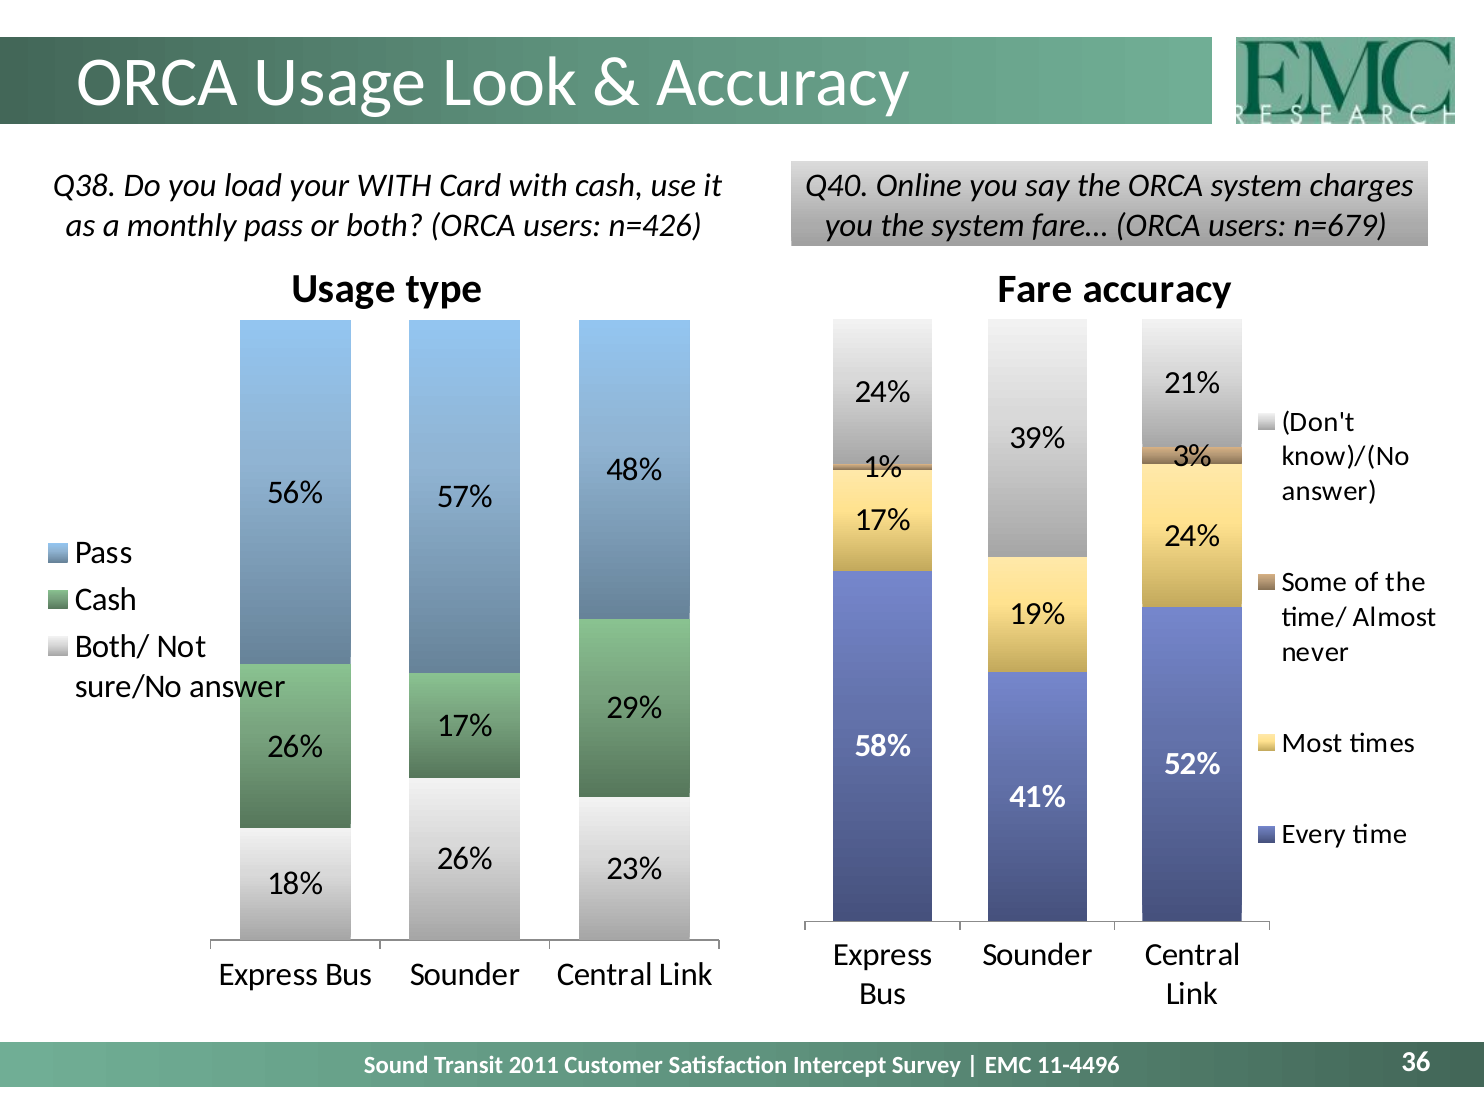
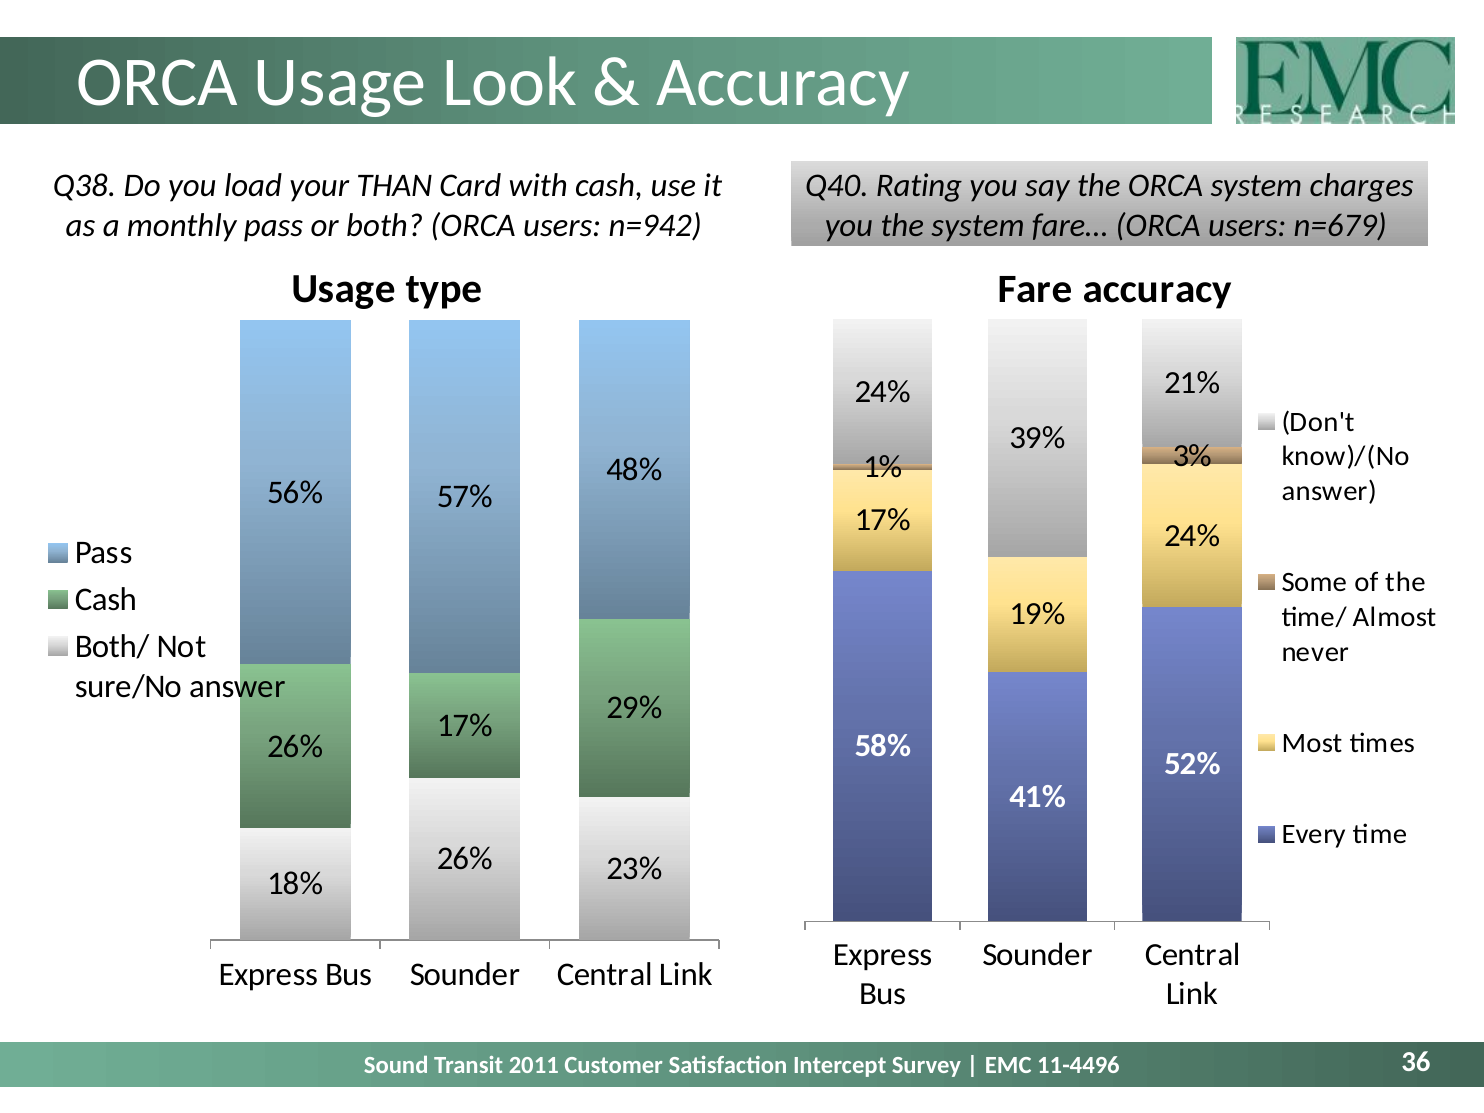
your WITH: WITH -> THAN (394, 186)
Online: Online -> Rating (919, 186)
n=426: n=426 -> n=942 (655, 225)
